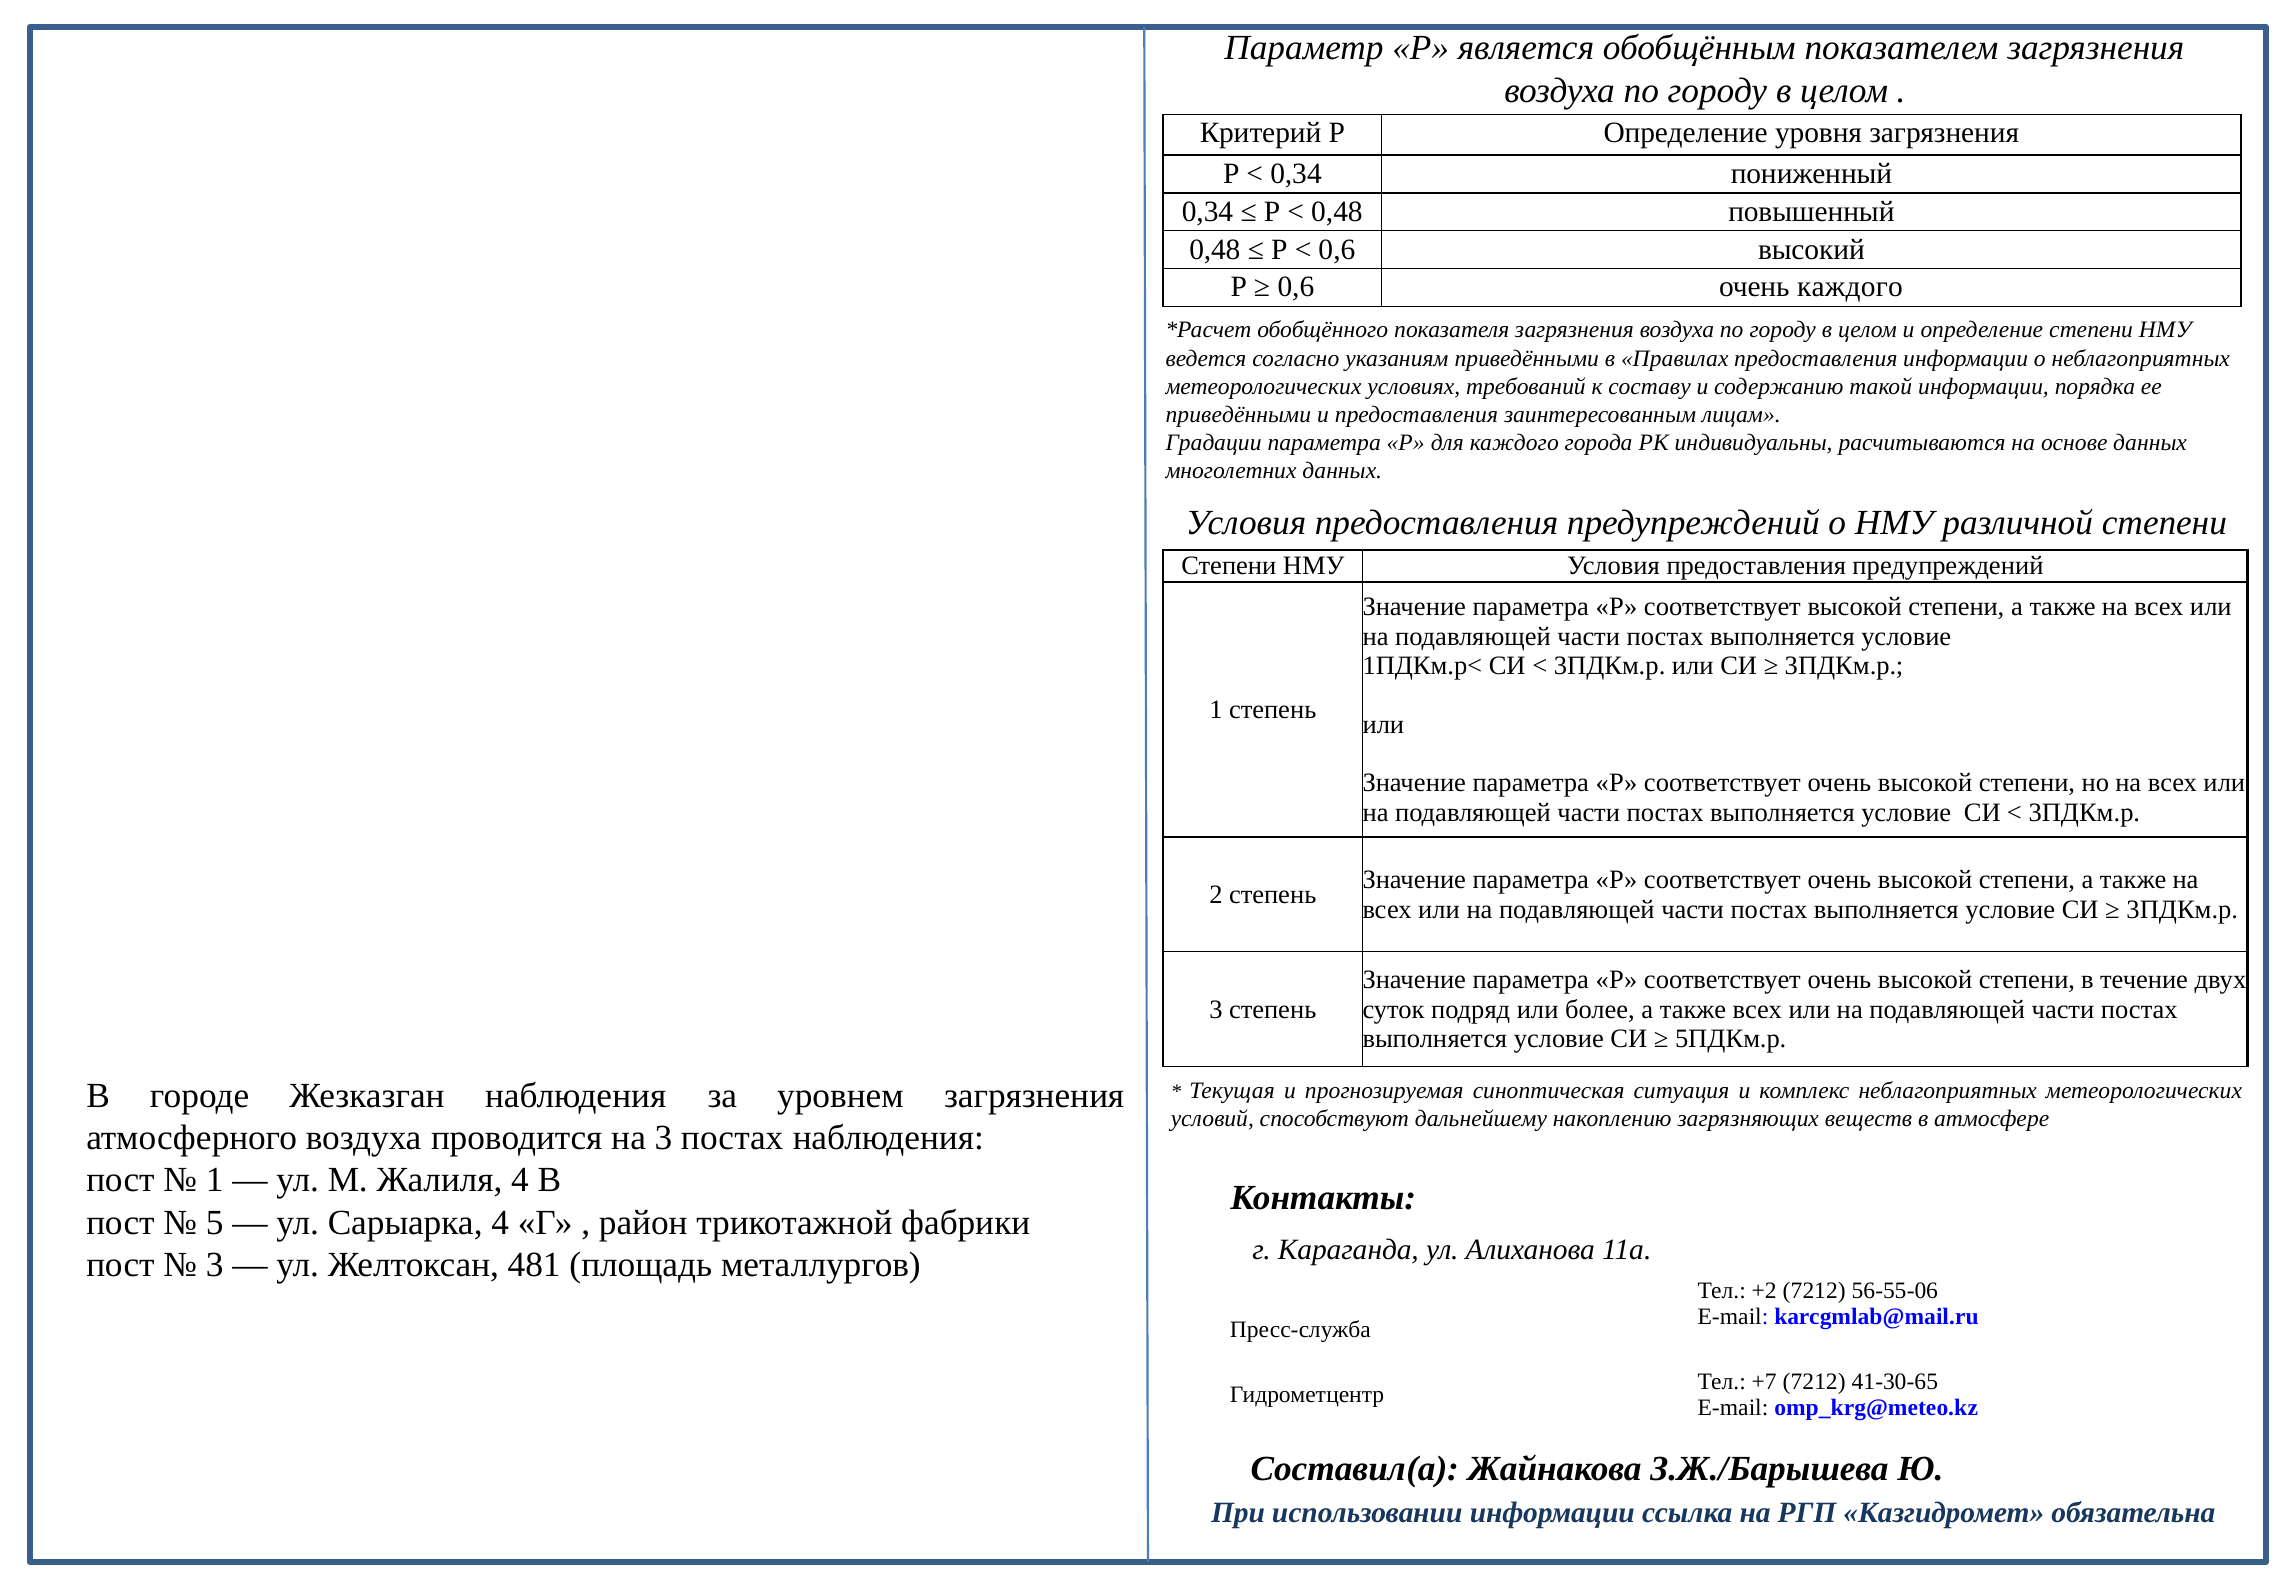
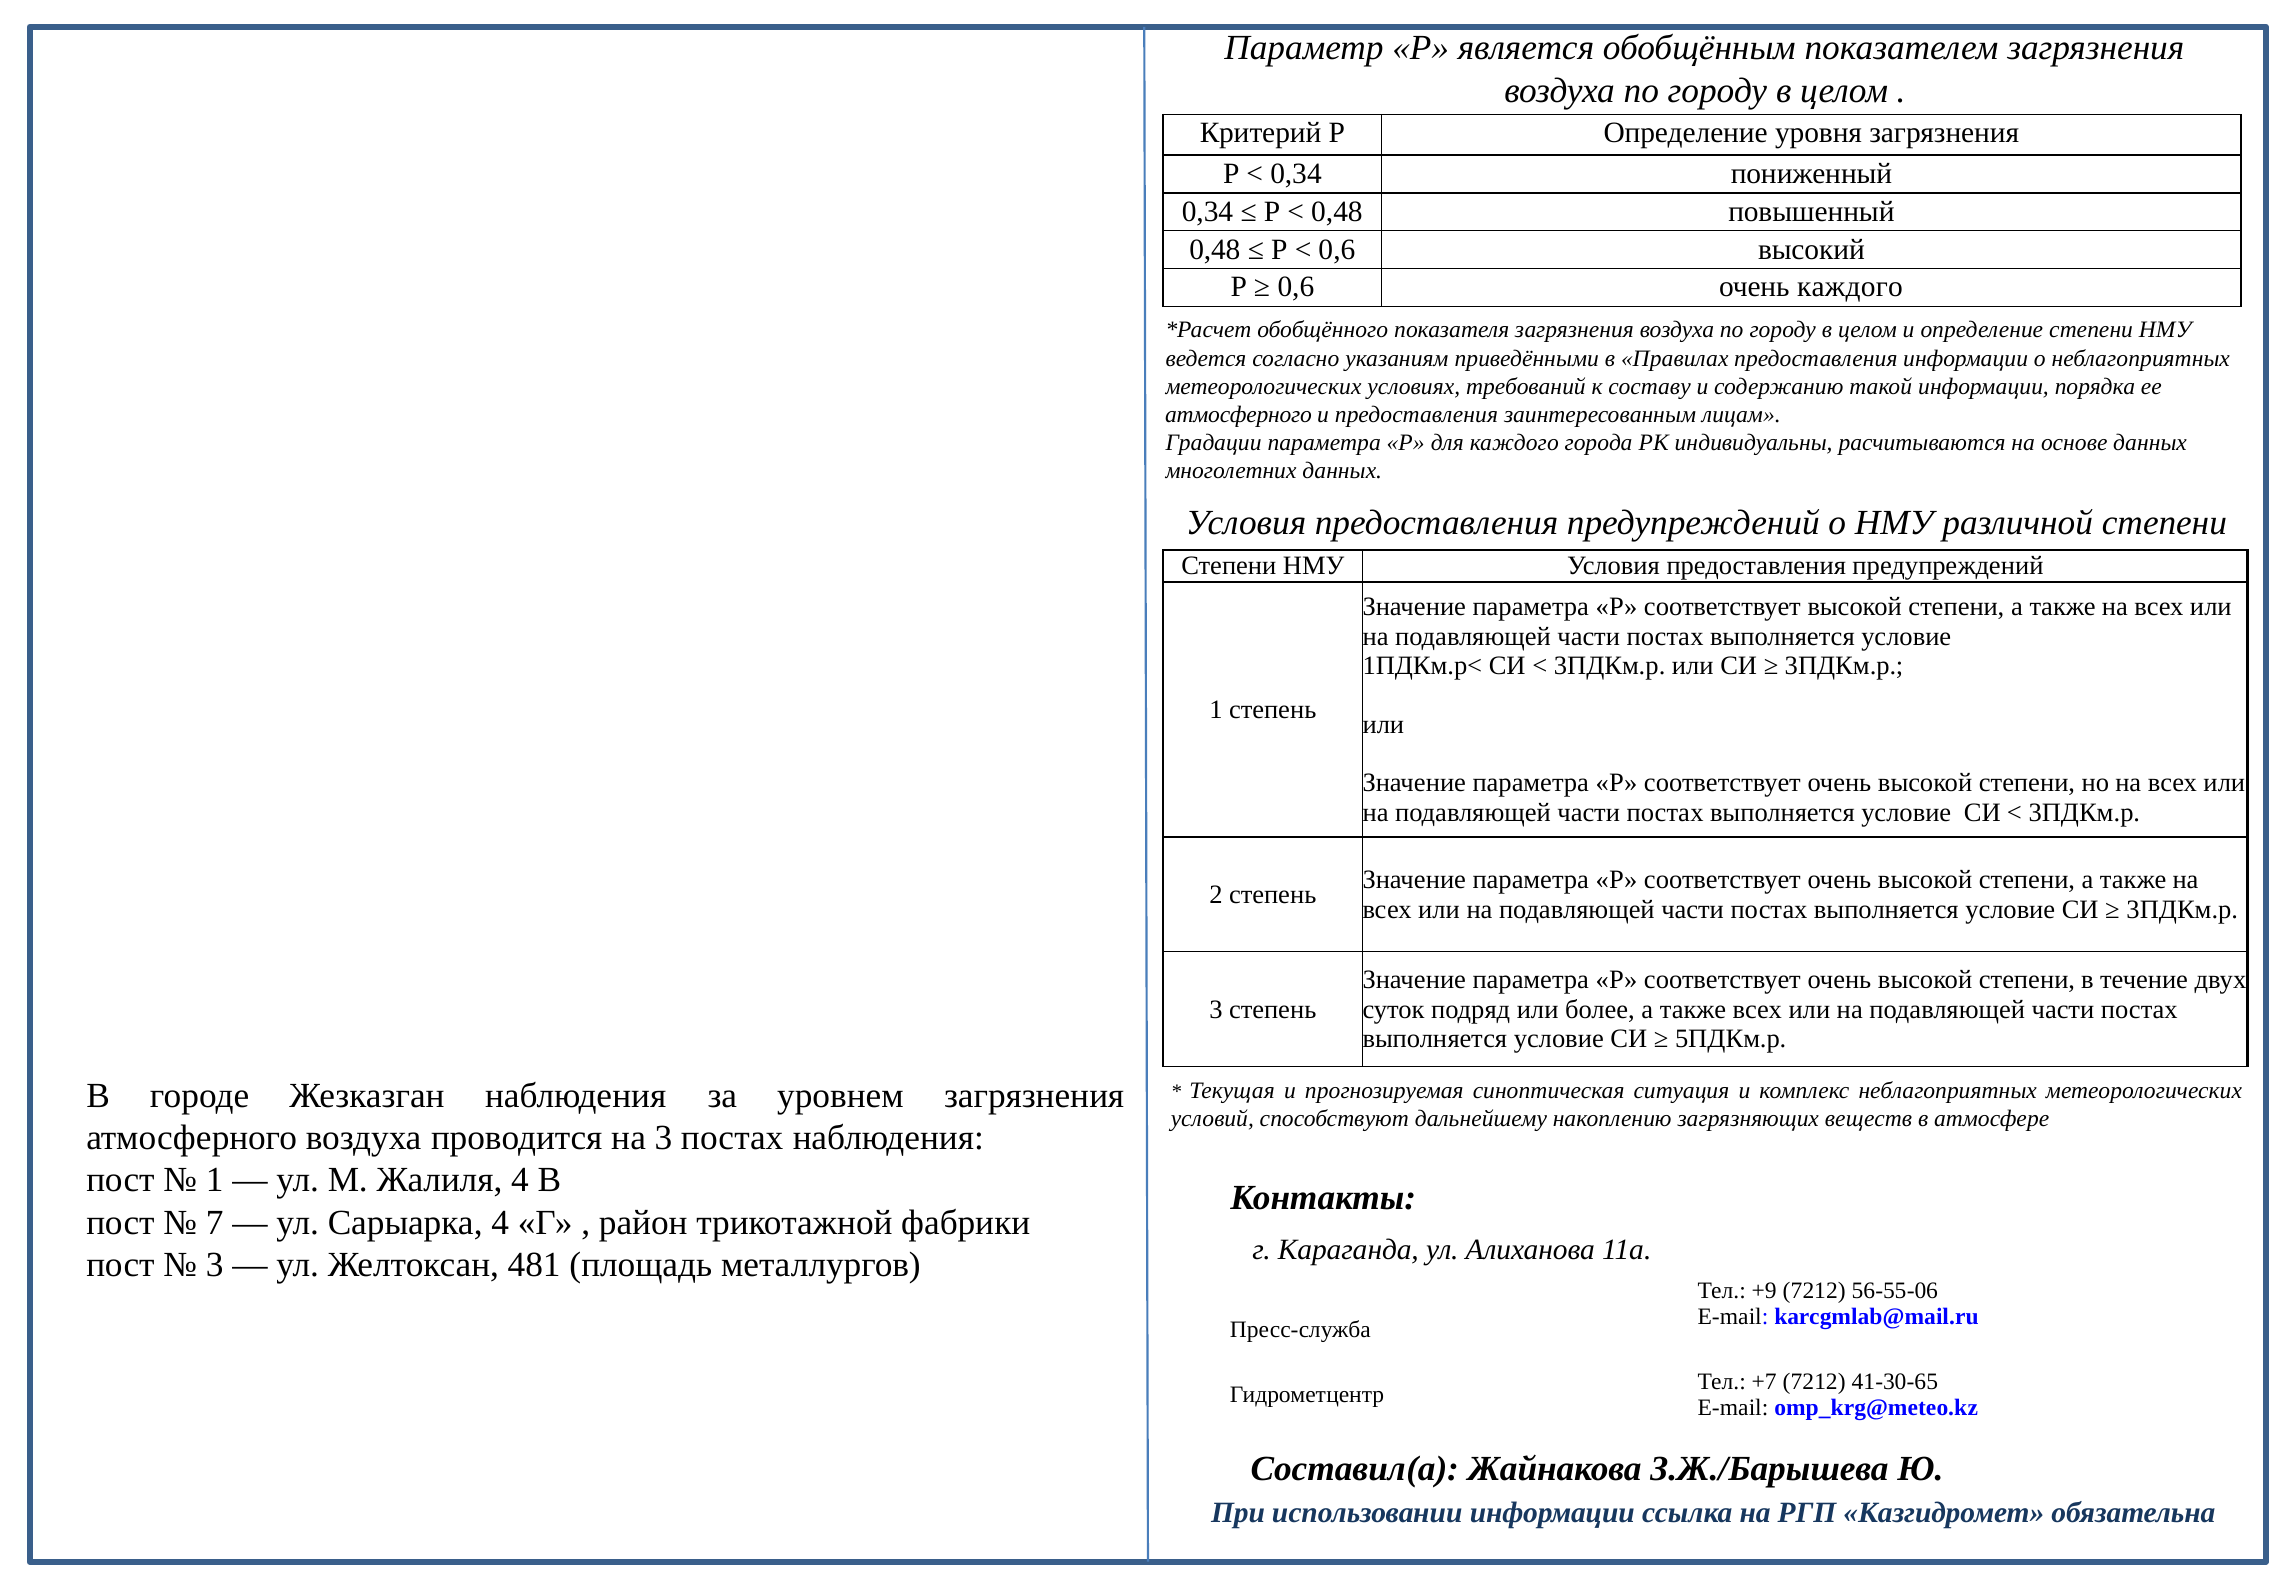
приведёнными: приведёнными -> атмосферного (1238, 415)
5: 5 -> 7 (215, 1223)
+2: +2 -> +9 (1764, 1291)
